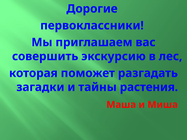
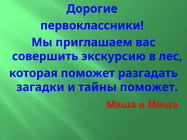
тайны растения: растения -> поможет (149, 87)
